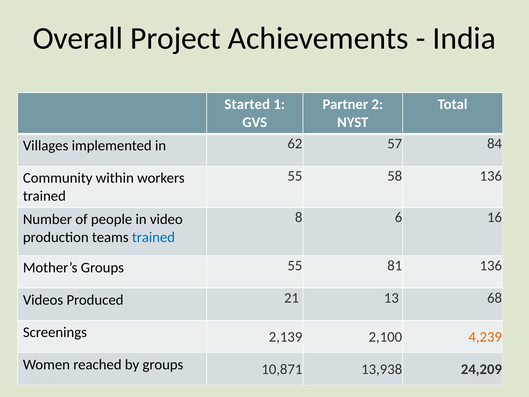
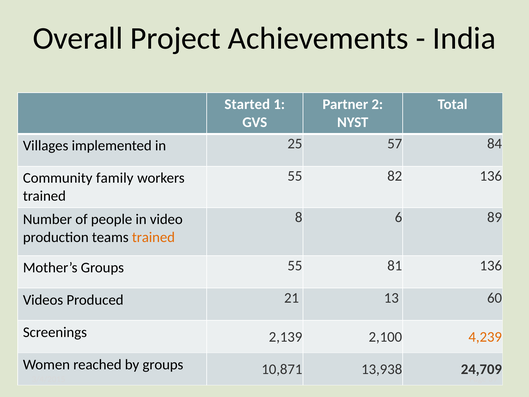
62: 62 -> 25 (295, 144)
58: 58 -> 82 (395, 176)
within: within -> family (115, 178)
16: 16 -> 89 (495, 217)
trained colour: blue -> orange (153, 237)
68: 68 -> 60 (495, 298)
24,209: 24,209 -> 24,709 (481, 369)
